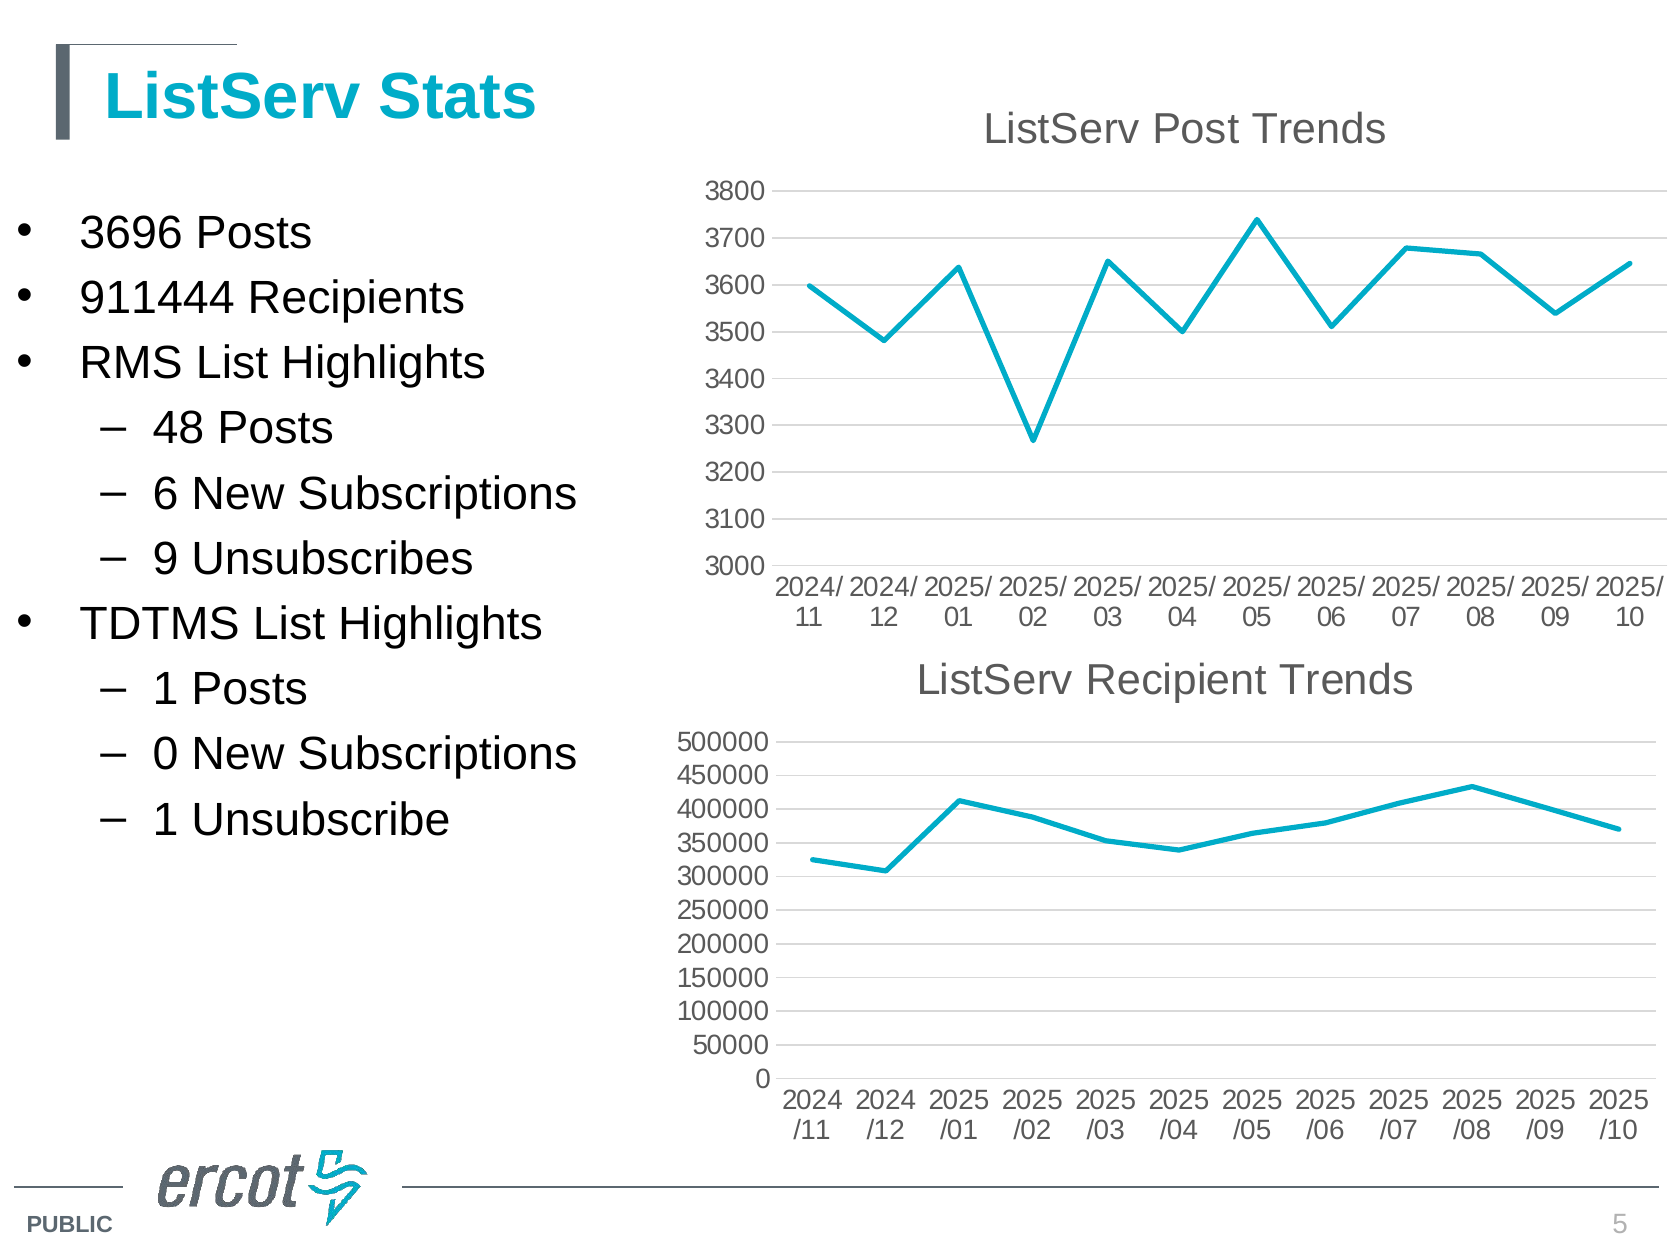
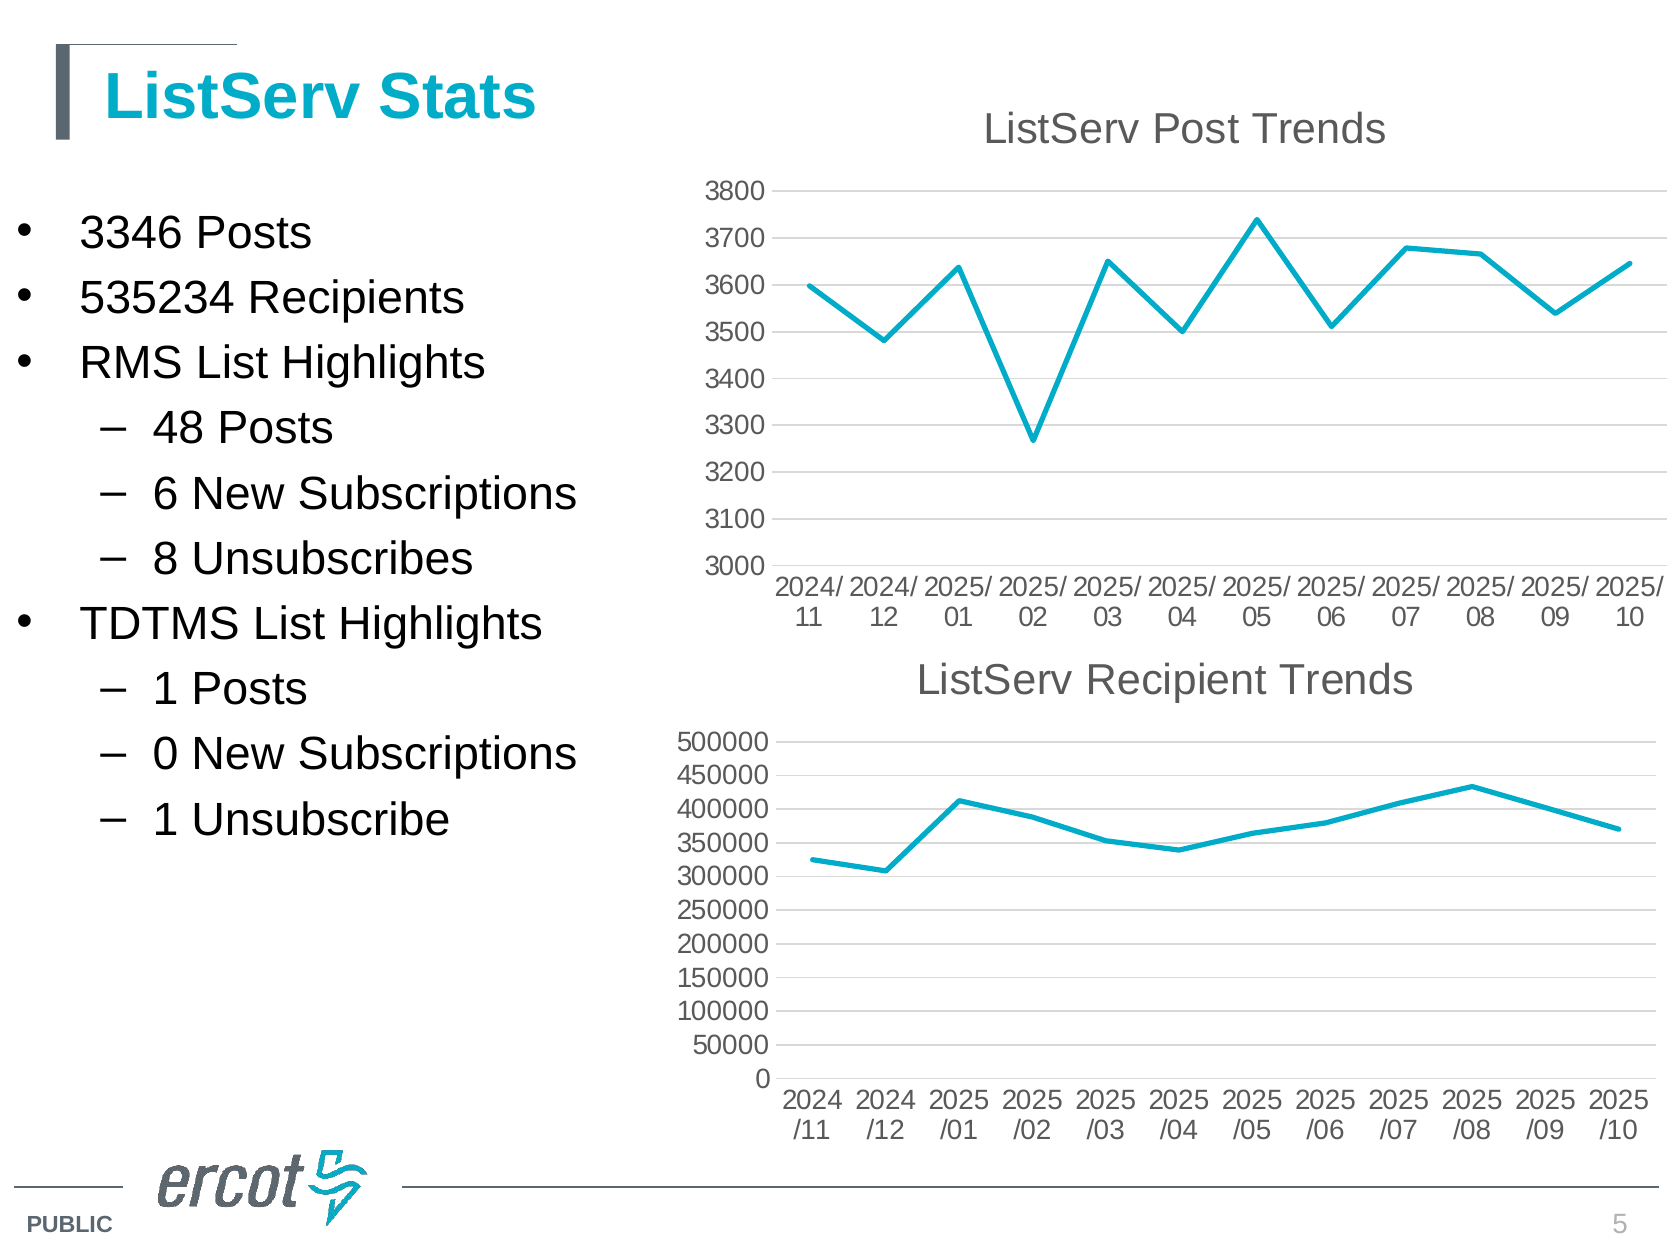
3696: 3696 -> 3346 (131, 233)
911444: 911444 -> 535234 (157, 298)
9: 9 -> 8 (166, 559)
